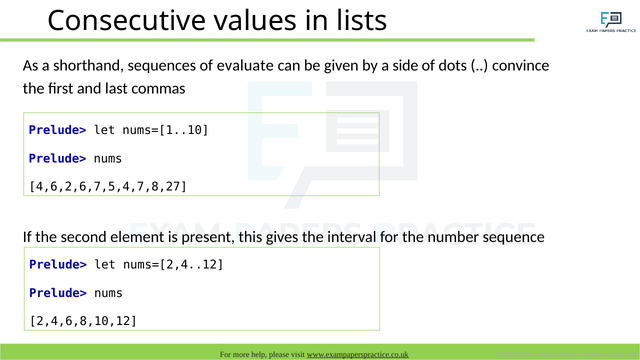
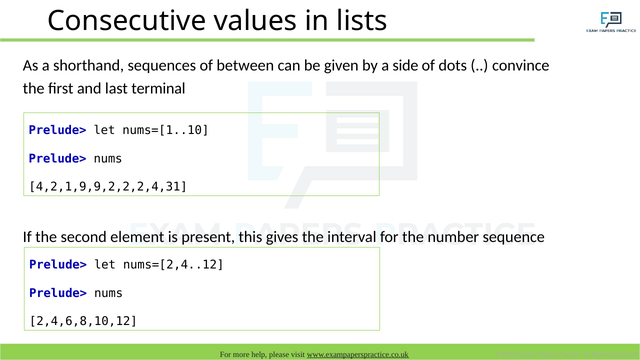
evaluate: evaluate -> between (245, 65)
commas: commas -> terminal (158, 88)
4,6,2,6,7,5,4,7,8,27: 4,6,2,6,7,5,4,7,8,27 -> 4,2,1,9,9,2,2,2,4,31 (108, 187)
